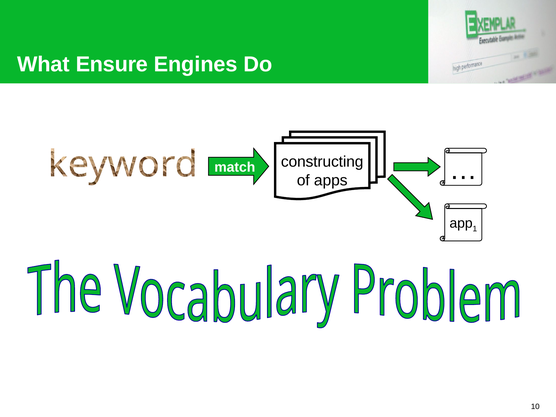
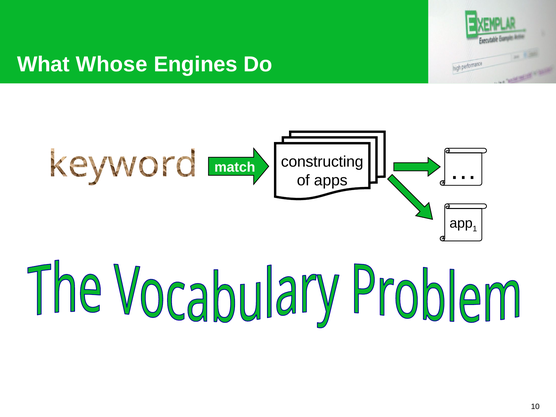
Ensure: Ensure -> Whose (112, 64)
